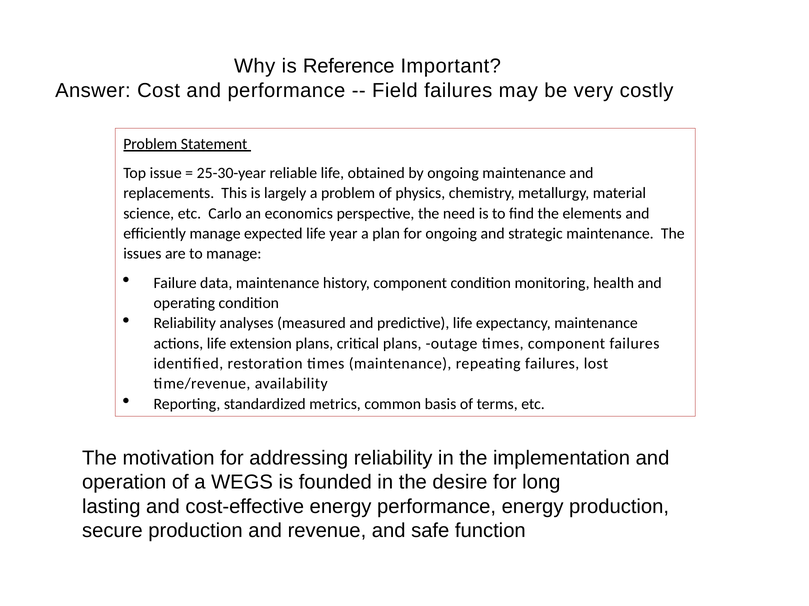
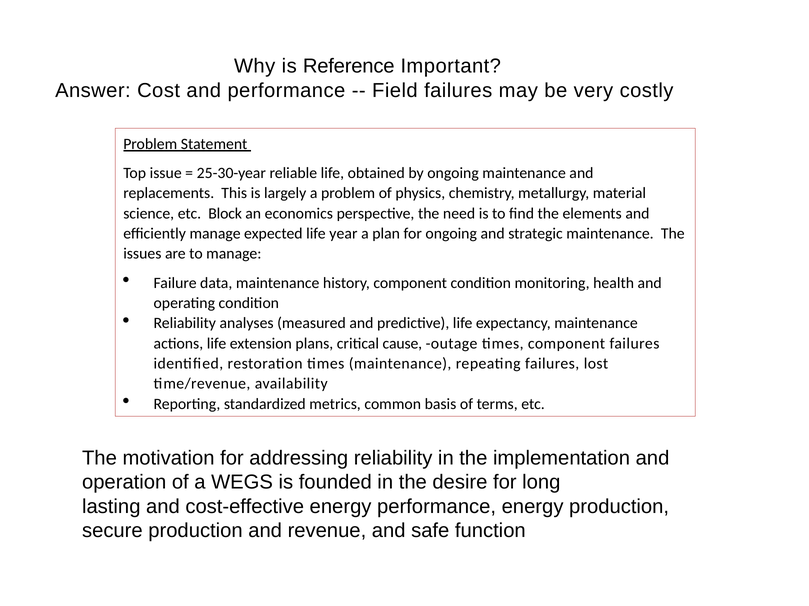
Carlo: Carlo -> Block (225, 214)
critical plans: plans -> cause (402, 344)
